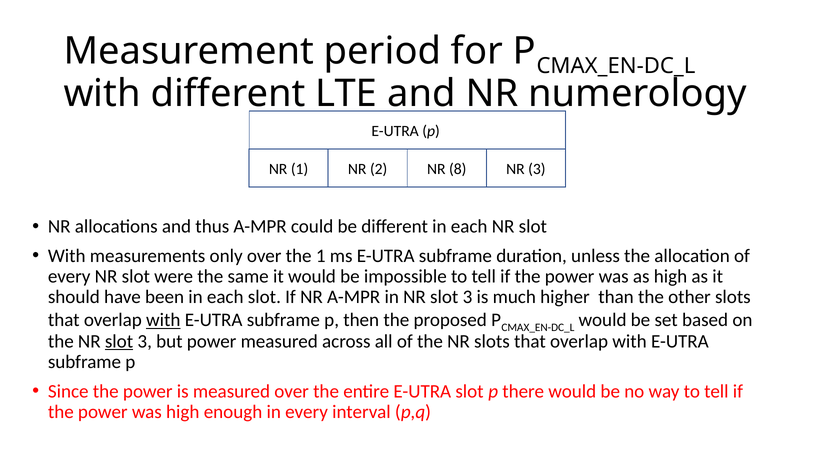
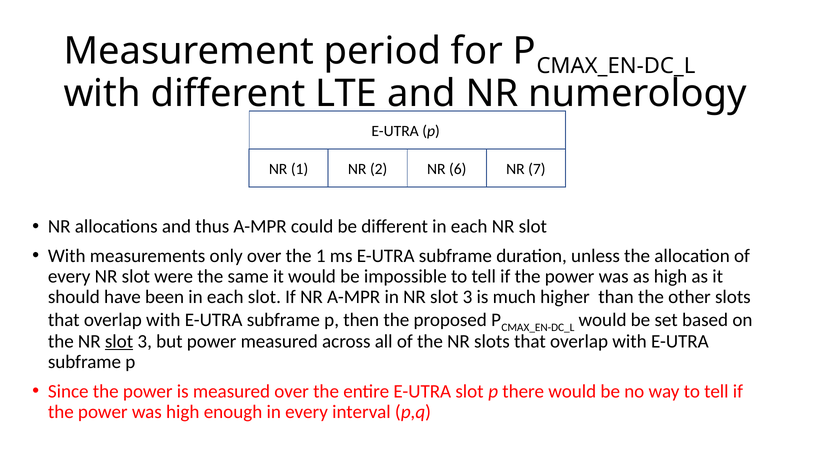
8: 8 -> 6 (458, 169)
NR 3: 3 -> 7 (537, 169)
with underline: present -> none (163, 320)
